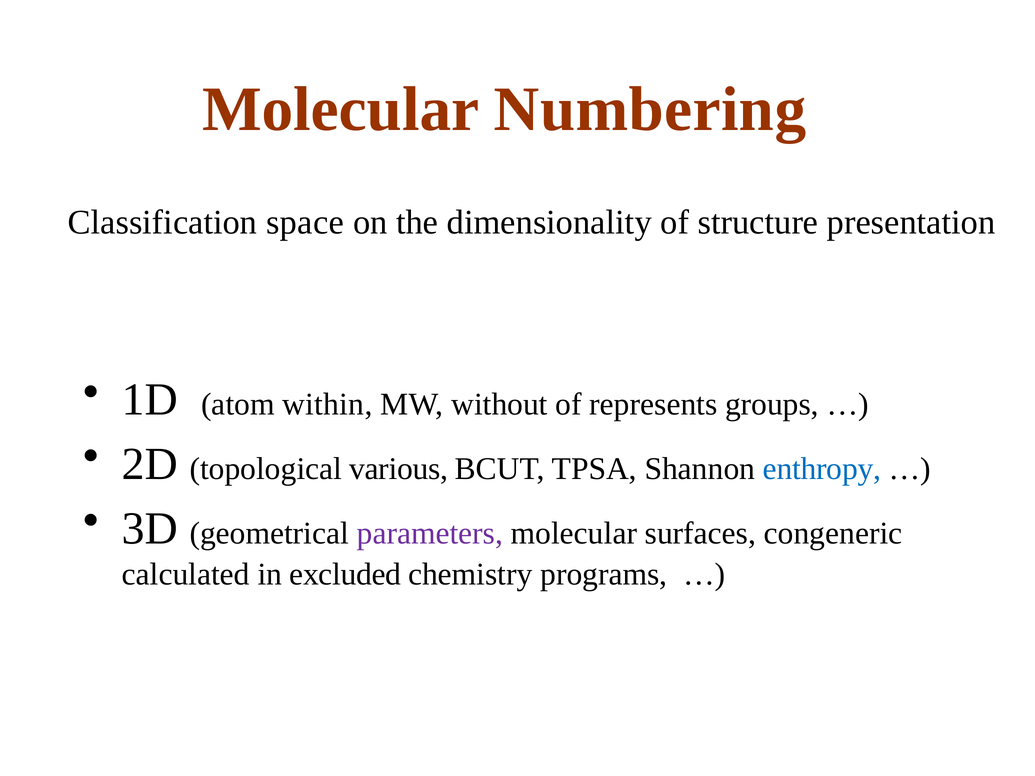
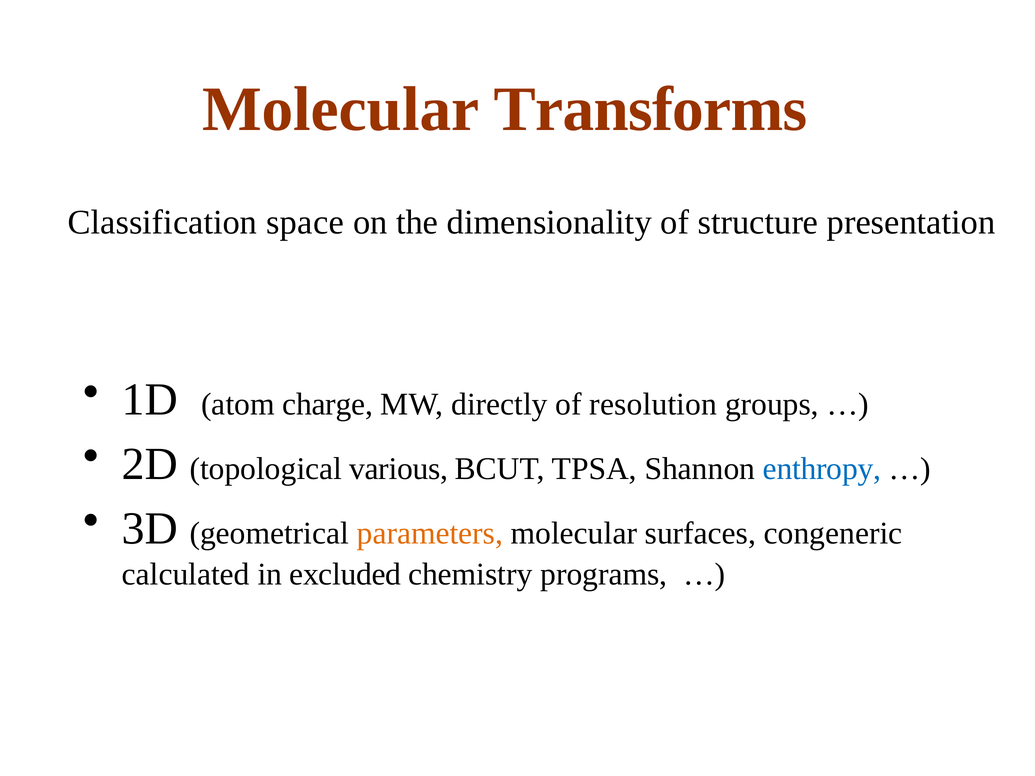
Numbering: Numbering -> Transforms (651, 110)
within: within -> charge (328, 405)
without: without -> directly (499, 405)
represents: represents -> resolution (653, 405)
parameters colour: purple -> orange (430, 533)
